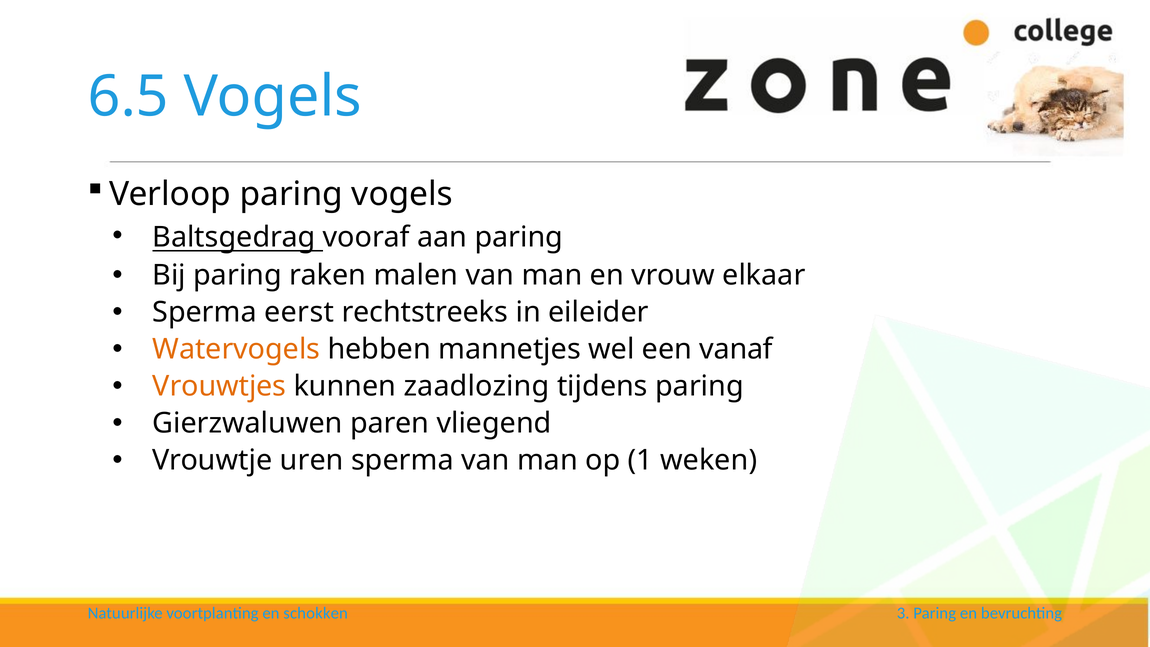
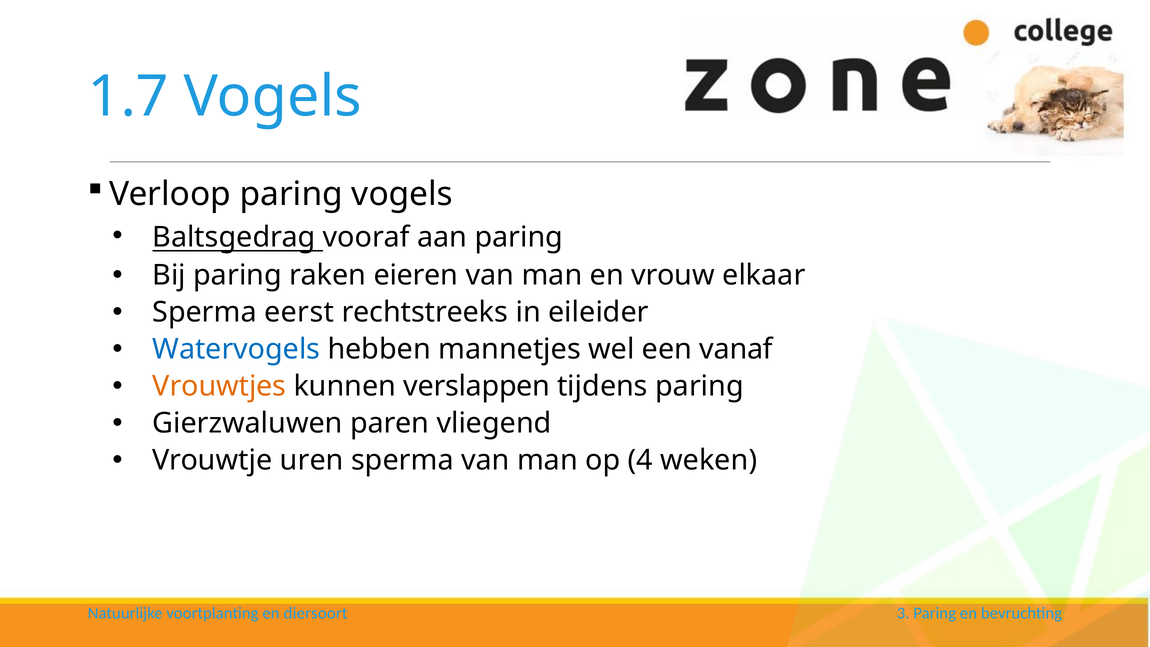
6.5: 6.5 -> 1.7 (128, 97)
malen: malen -> eieren (416, 275)
Watervogels colour: orange -> blue (236, 349)
zaadlozing: zaadlozing -> verslappen (477, 386)
1: 1 -> 4 (640, 460)
schokken: schokken -> diersoort (316, 613)
